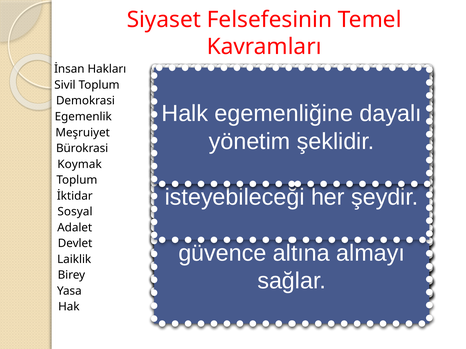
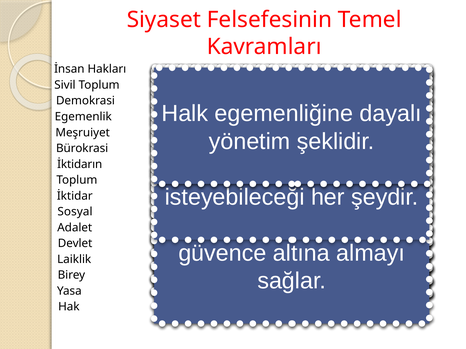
Koymak: Koymak -> İktidarın (80, 164)
